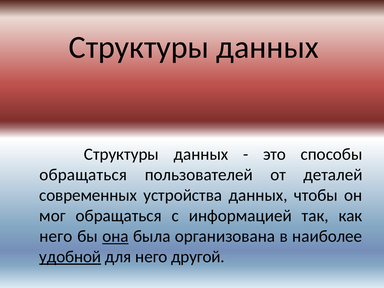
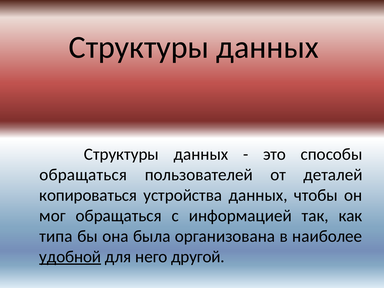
современных: современных -> копироваться (88, 195)
него: него -> типа (56, 236)
она underline: present -> none (115, 236)
